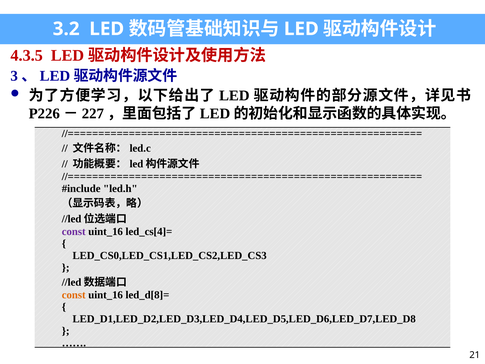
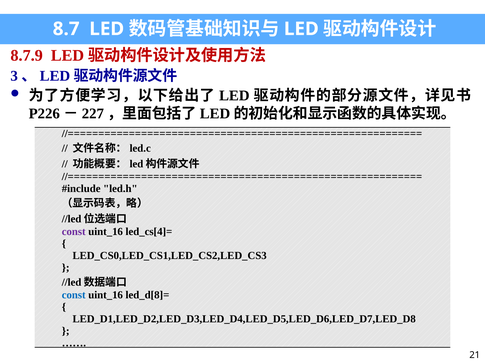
3.2: 3.2 -> 8.7 (66, 29)
4.3.5: 4.3.5 -> 8.7.9 (27, 55)
const colour: orange -> blue (74, 295)
